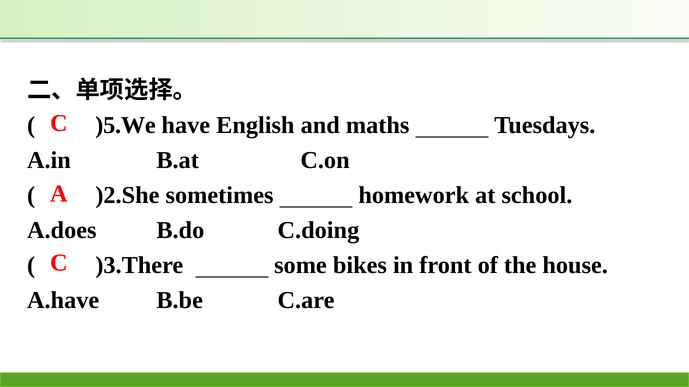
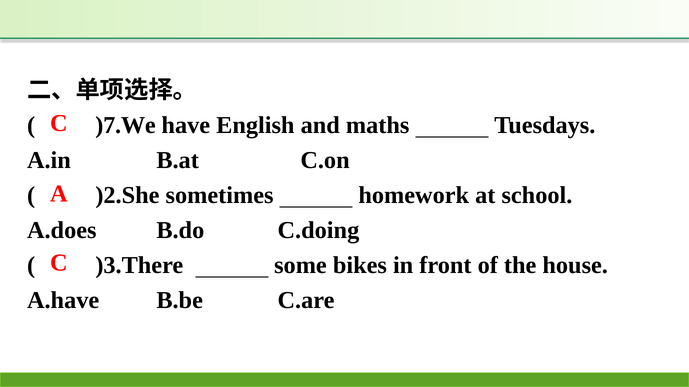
)5.We: )5.We -> )7.We (126, 126)
